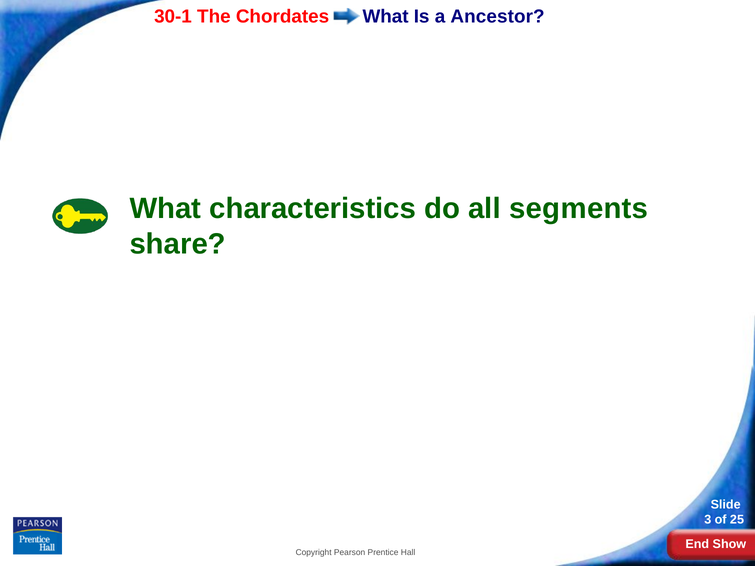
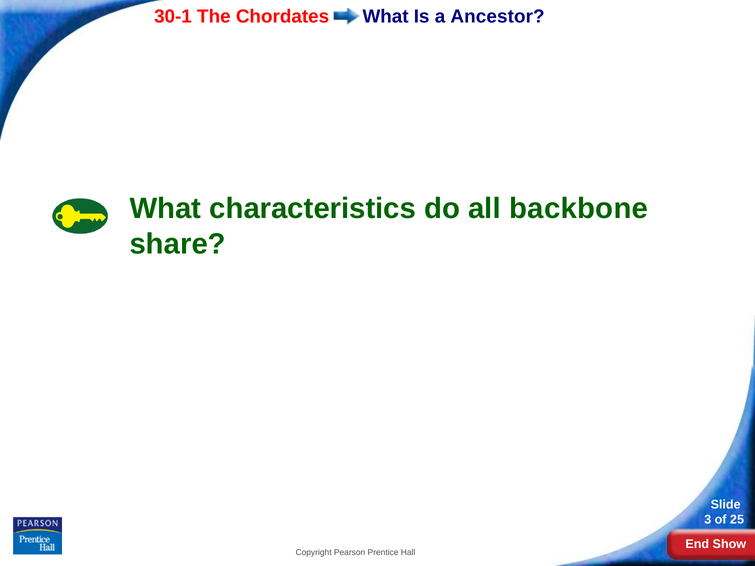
segments: segments -> backbone (579, 209)
